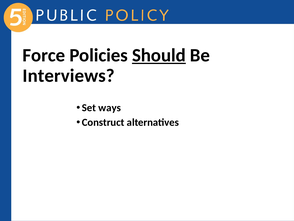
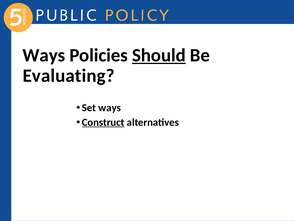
Force: Force -> Ways (44, 55)
Interviews: Interviews -> Evaluating (69, 75)
Construct underline: none -> present (103, 122)
